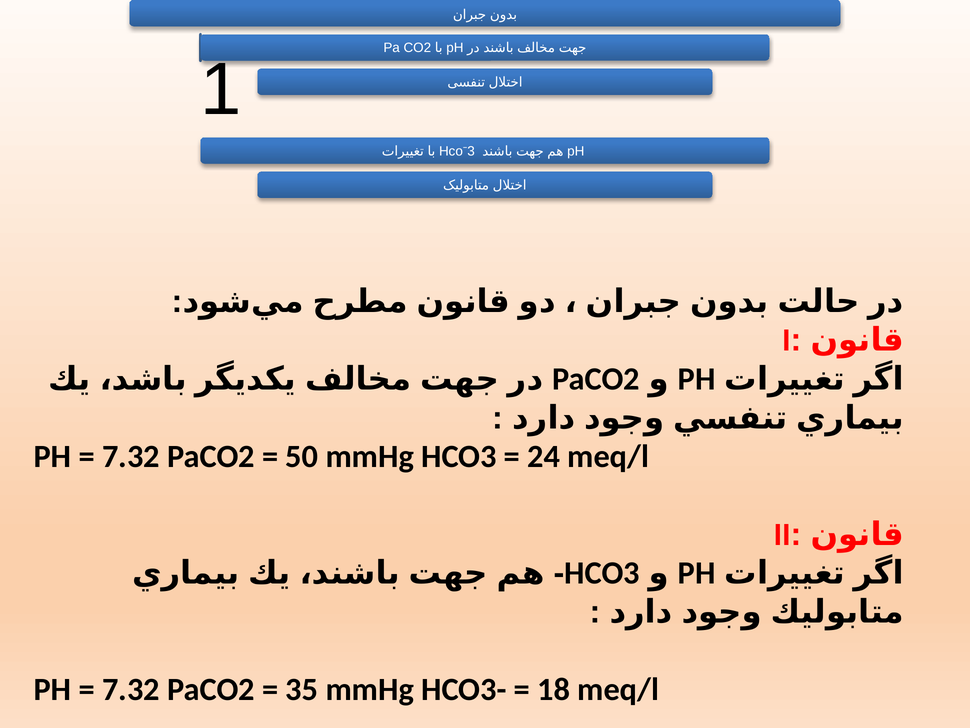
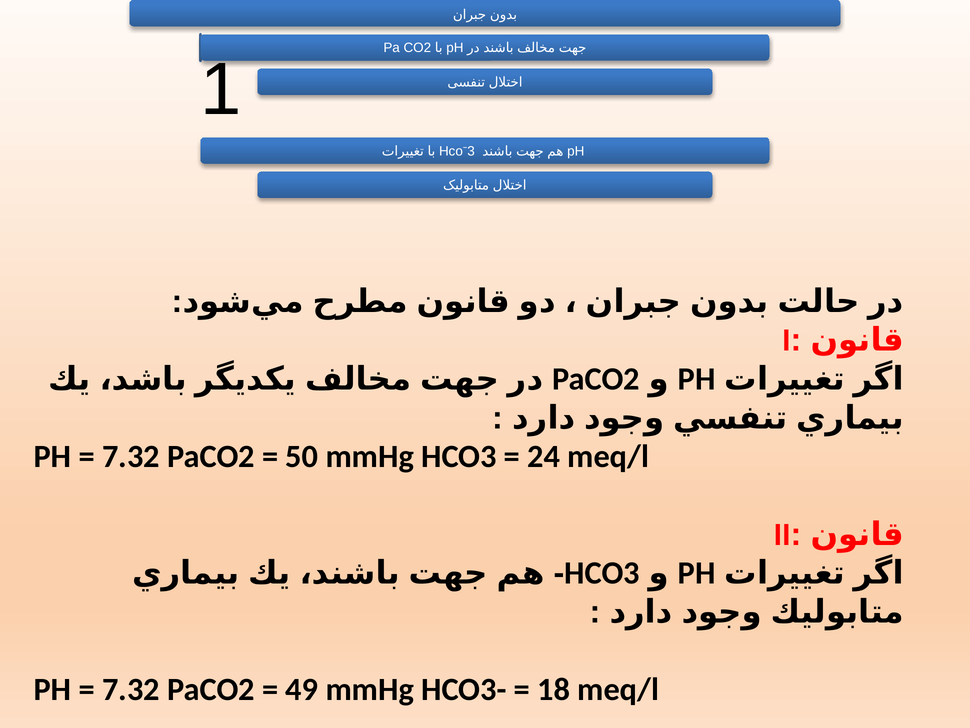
35: 35 -> 49 (302, 689)
